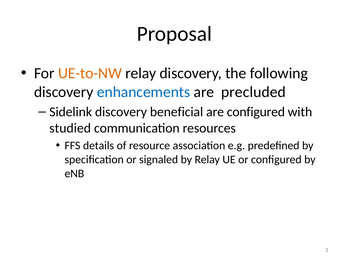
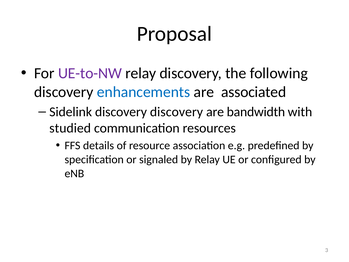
UE-to-NW colour: orange -> purple (90, 73)
precluded: precluded -> associated (254, 92)
discovery beneficial: beneficial -> discovery (176, 112)
are configured: configured -> bandwidth (256, 112)
